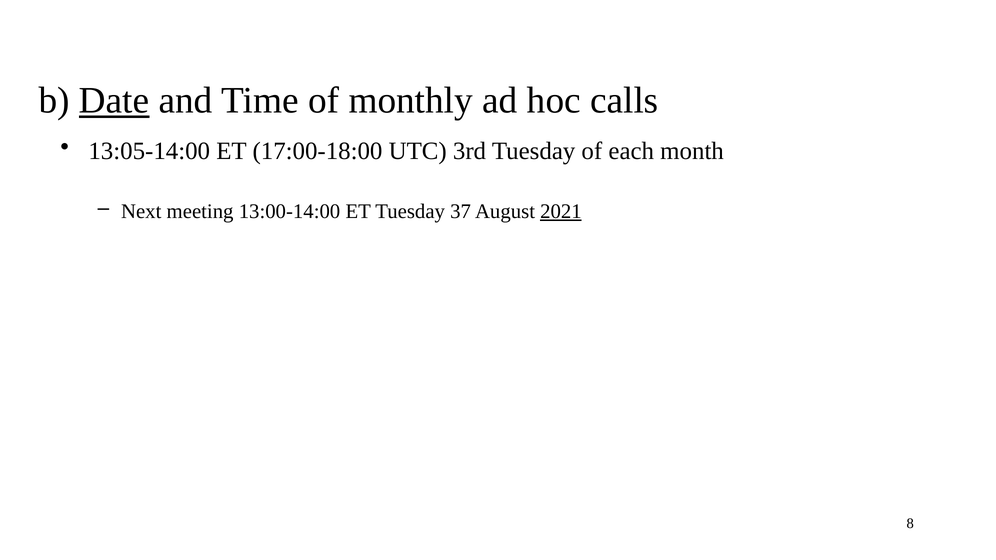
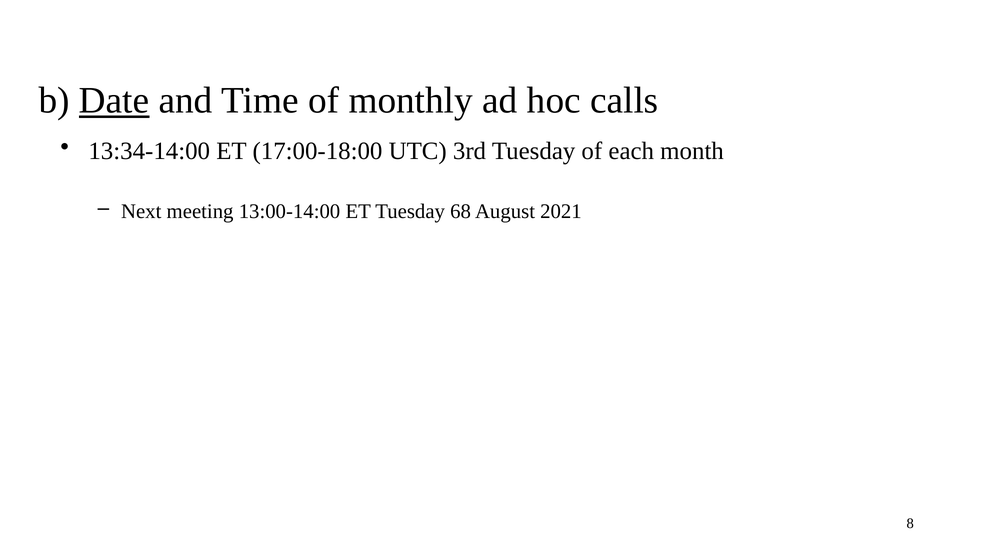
13:05-14:00: 13:05-14:00 -> 13:34-14:00 (149, 151)
37: 37 -> 68 (461, 211)
2021 underline: present -> none (561, 211)
